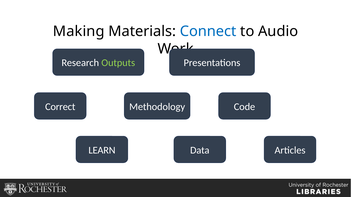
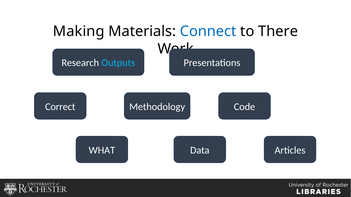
Audio: Audio -> There (278, 31)
Outputs colour: light green -> light blue (118, 63)
LEARN: LEARN -> WHAT (102, 150)
